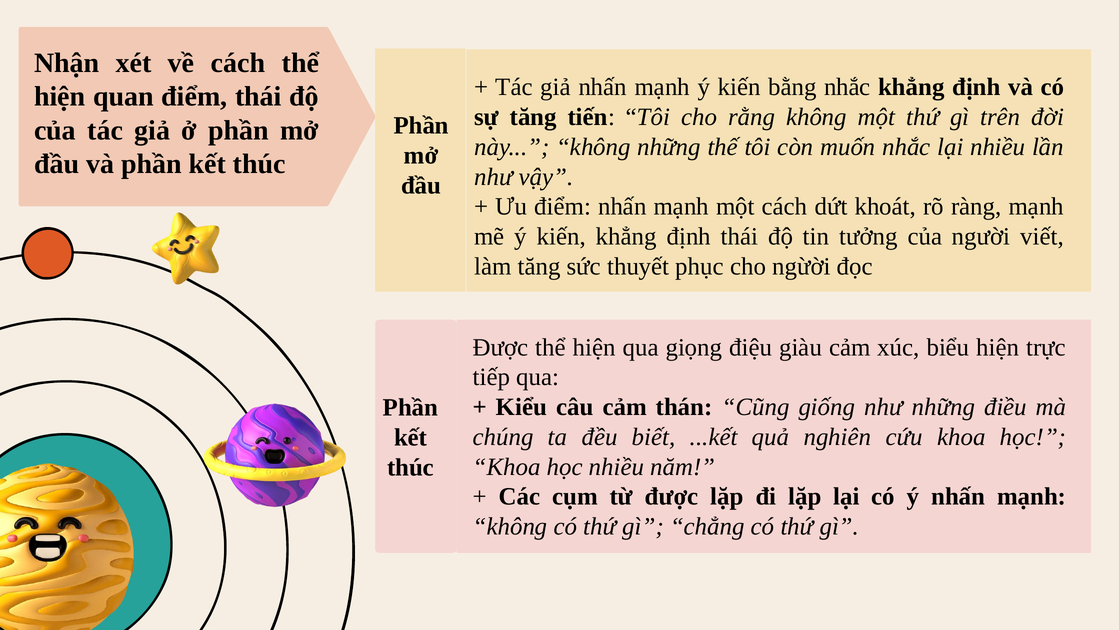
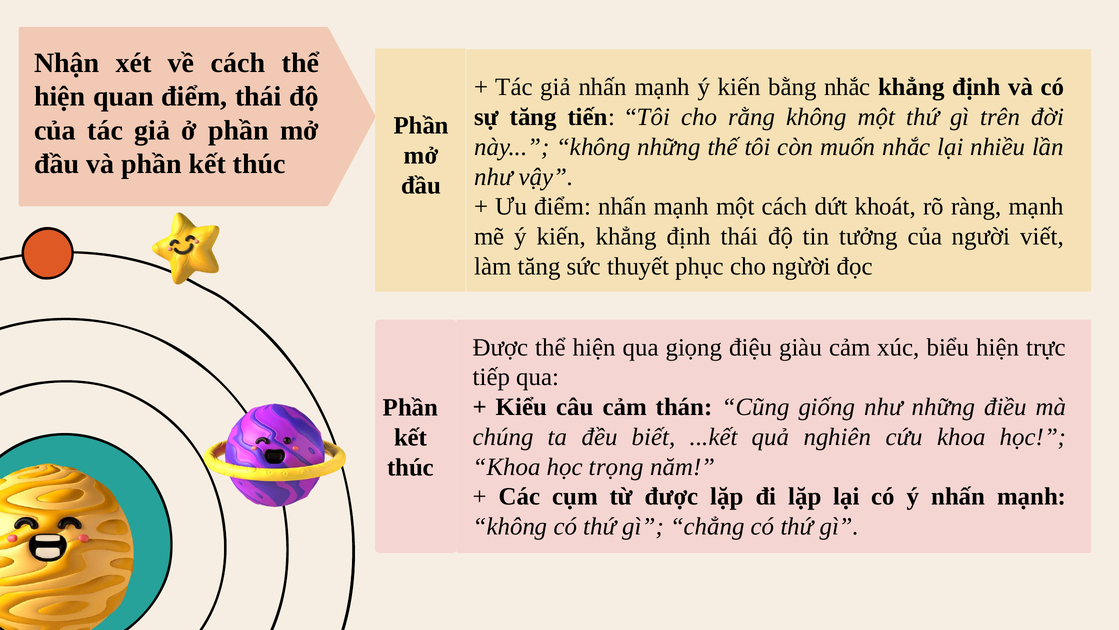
học nhiều: nhiều -> trọng (616, 466)
